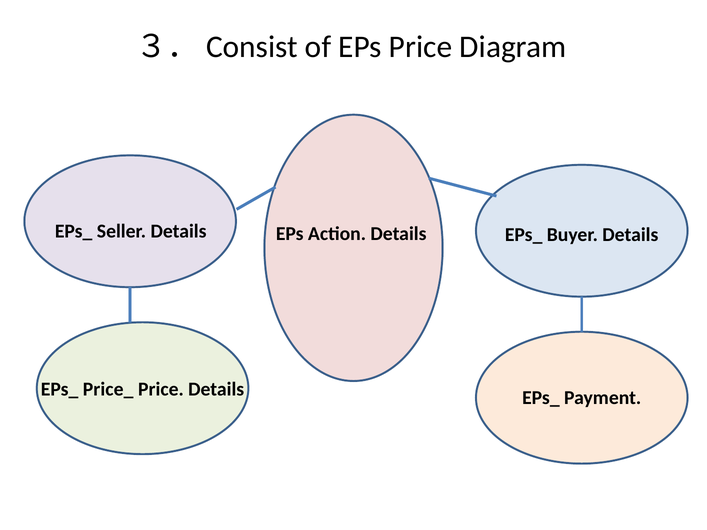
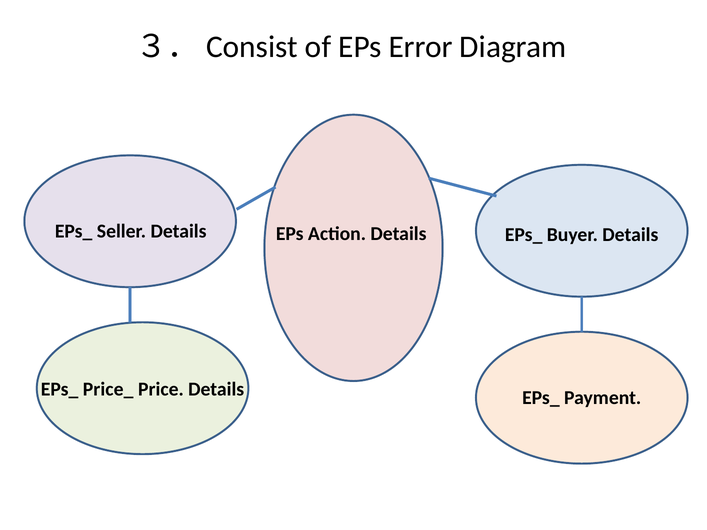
EPs Price: Price -> Error (421, 47)
